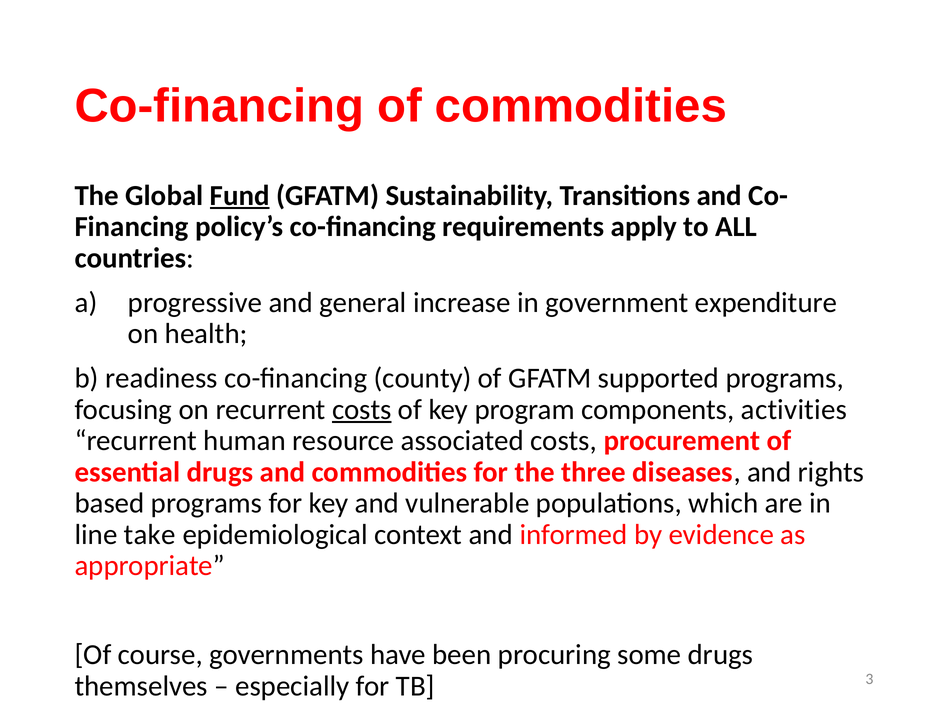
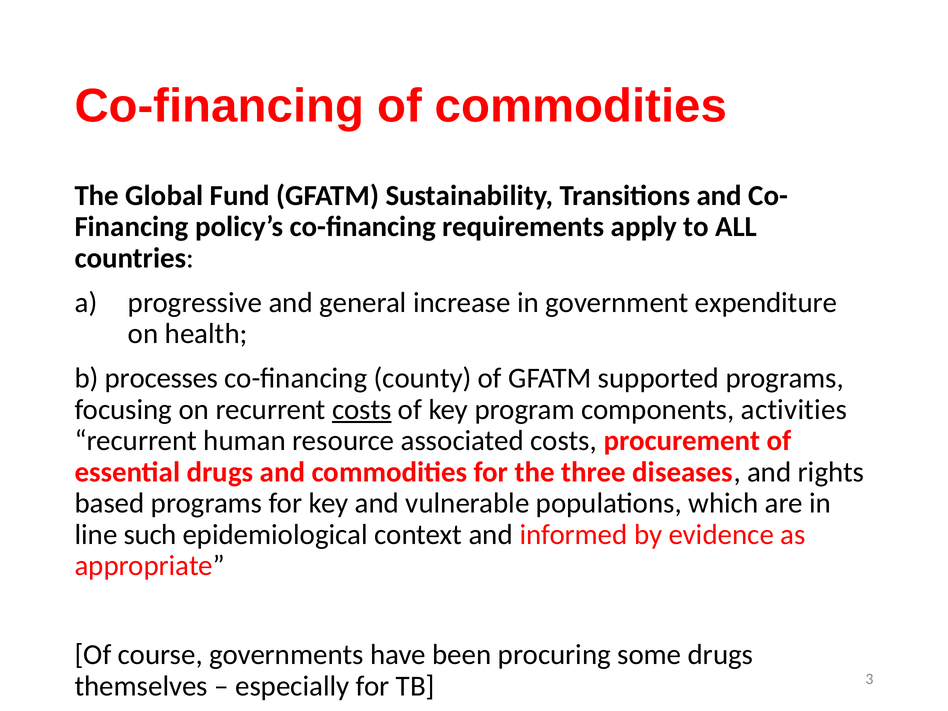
Fund underline: present -> none (240, 195)
readiness: readiness -> processes (162, 378)
take: take -> such (150, 535)
